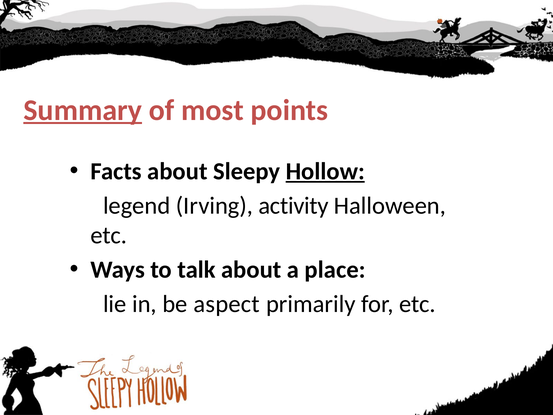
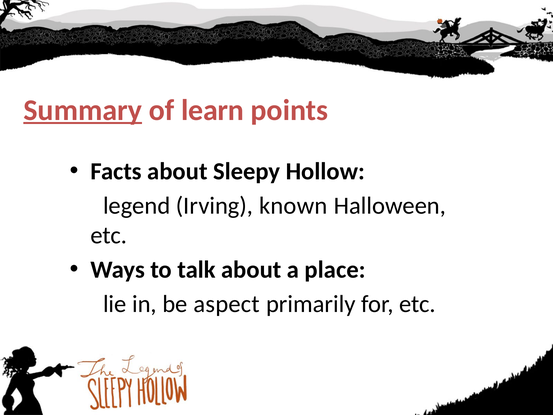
most: most -> learn (213, 110)
Hollow underline: present -> none (325, 171)
activity: activity -> known (293, 206)
